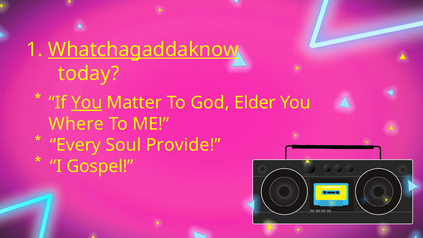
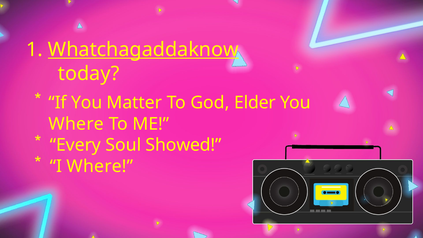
You underline: present -> none (87, 103)
Provide: Provide -> Showed (184, 145)
I Gospel: Gospel -> Where (100, 166)
